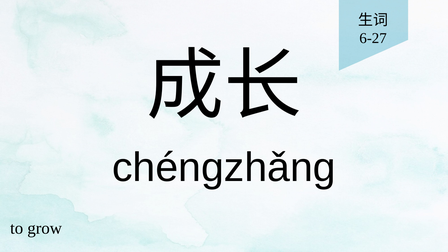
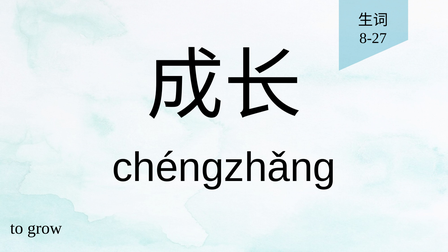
6-27: 6-27 -> 8-27 (373, 38)
